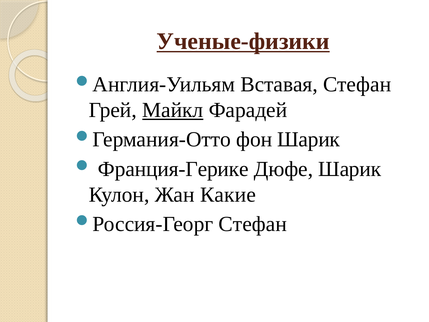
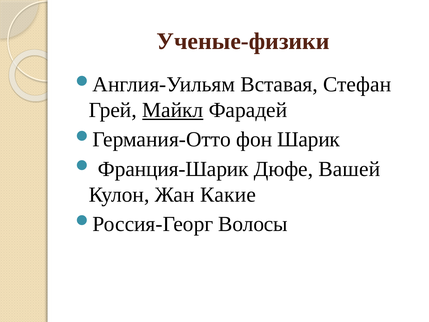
Ученые-физики underline: present -> none (243, 41)
Франция-Герике: Франция-Герике -> Франция-Шарик (173, 169)
Дюфе Шарик: Шарик -> Вашей (350, 169)
Стефан: Стефан -> Волосы (253, 224)
